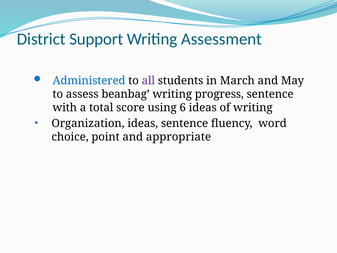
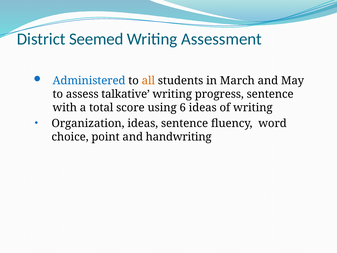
Support: Support -> Seemed (96, 39)
all colour: purple -> orange (148, 81)
beanbag: beanbag -> talkative (126, 94)
appropriate: appropriate -> handwriting (179, 137)
